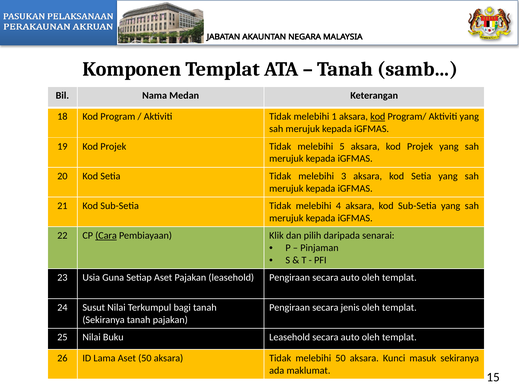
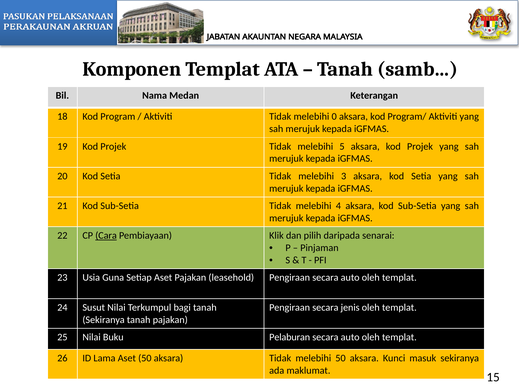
1: 1 -> 0 (334, 117)
kod underline: present -> none (378, 117)
Buku Leasehold: Leasehold -> Pelaburan (290, 337)
